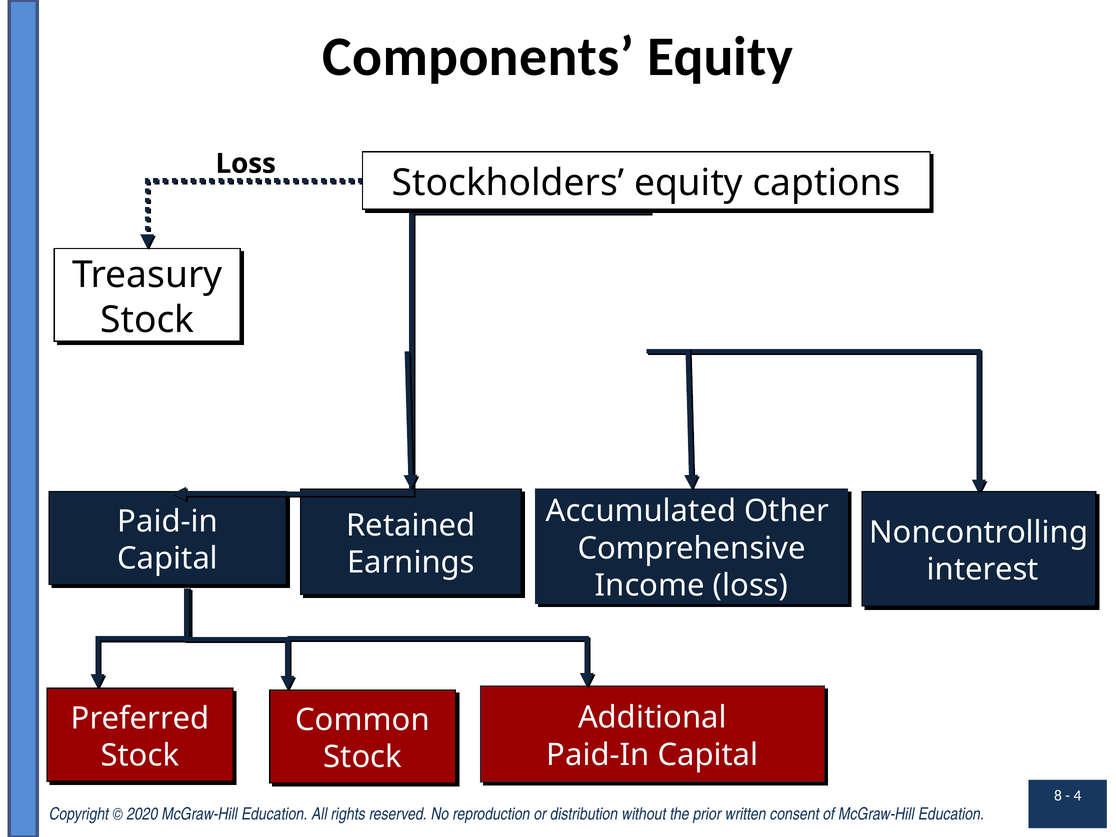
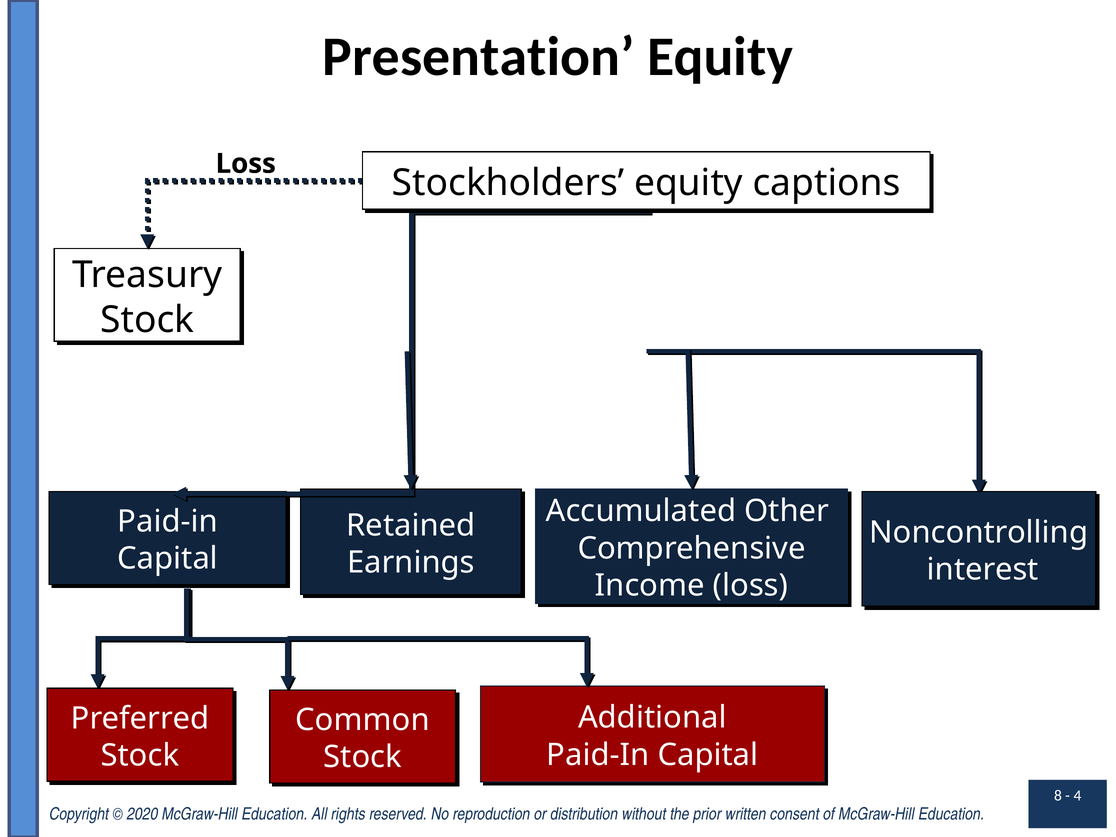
Components: Components -> Presentation (479, 57)
